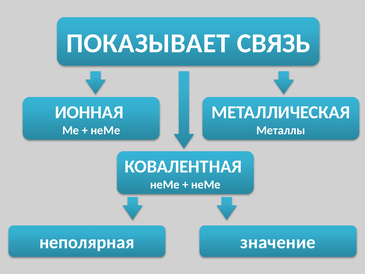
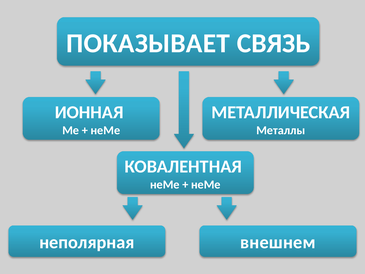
значение: значение -> внешнем (278, 242)
